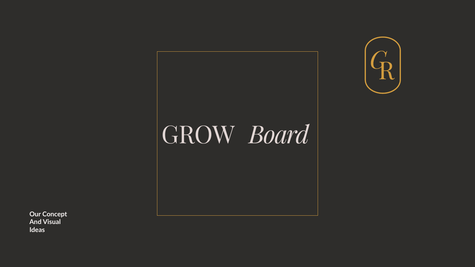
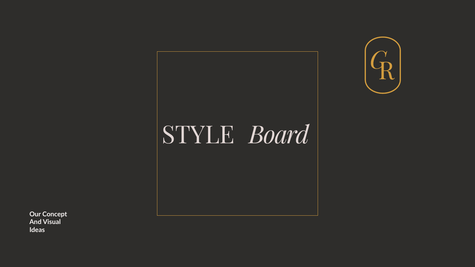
GROW: GROW -> STYLE (198, 135)
